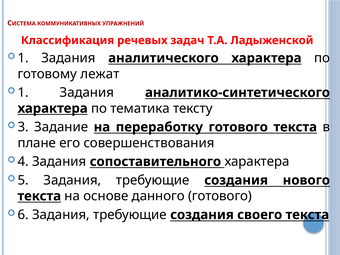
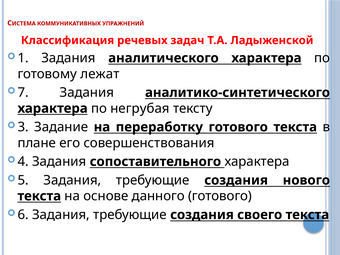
1: 1 -> 7 (23, 93)
тематика: тематика -> негрубая (140, 108)
